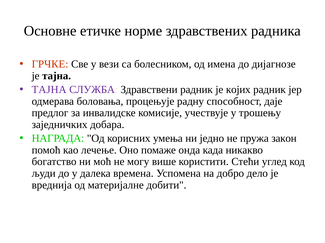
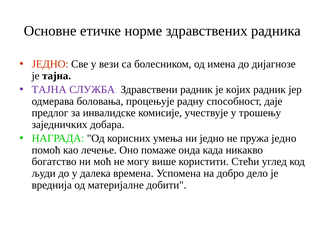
ГРЧКЕ: ГРЧКЕ -> ЈЕДНО (50, 64)
пружа закон: закон -> једно (284, 139)
